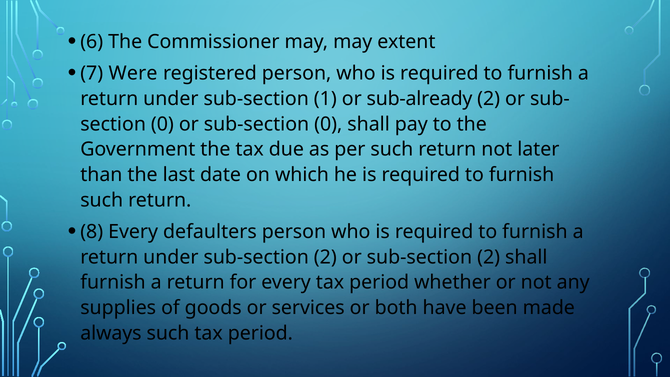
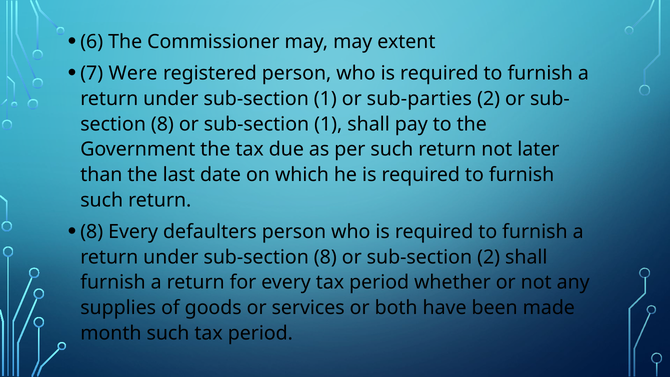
sub-already: sub-already -> sub-parties (419, 99)
0: 0 -> 8 (162, 124)
or sub-section 0: 0 -> 1 (328, 124)
under sub-section 2: 2 -> 8 (325, 257)
always: always -> month (111, 333)
